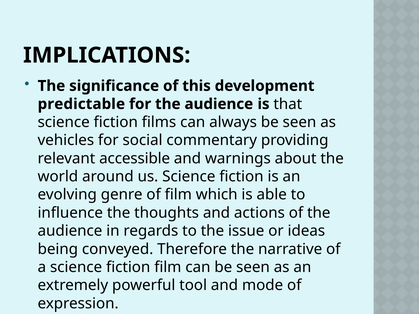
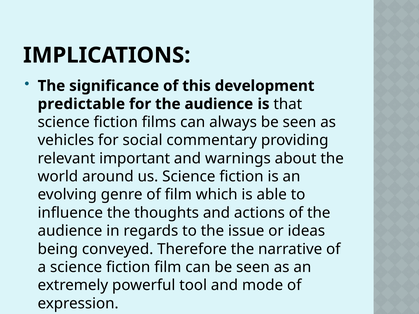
accessible: accessible -> important (135, 159)
